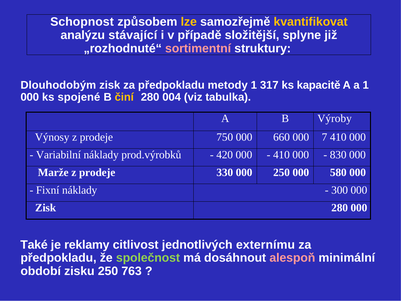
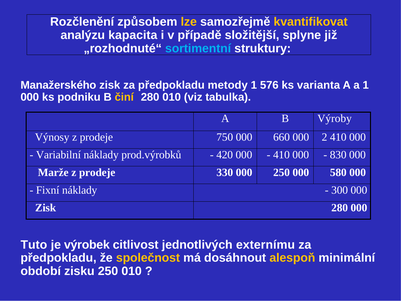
Schopnost: Schopnost -> Rozčlenění (82, 22)
stávající: stávající -> kapacita (133, 35)
sortimentní colour: pink -> light blue (198, 48)
Dlouhodobým: Dlouhodobým -> Manažerského (58, 85)
317: 317 -> 576 (269, 85)
kapacitě: kapacitě -> varianta (319, 85)
spojené: spojené -> podniku (79, 97)
280 004: 004 -> 010 (172, 97)
7: 7 -> 2 (324, 137)
Také: Také -> Tuto (34, 245)
reklamy: reklamy -> výrobek (87, 245)
společnost colour: light green -> yellow (148, 258)
alespoň colour: pink -> yellow (292, 258)
250 763: 763 -> 010 (132, 271)
